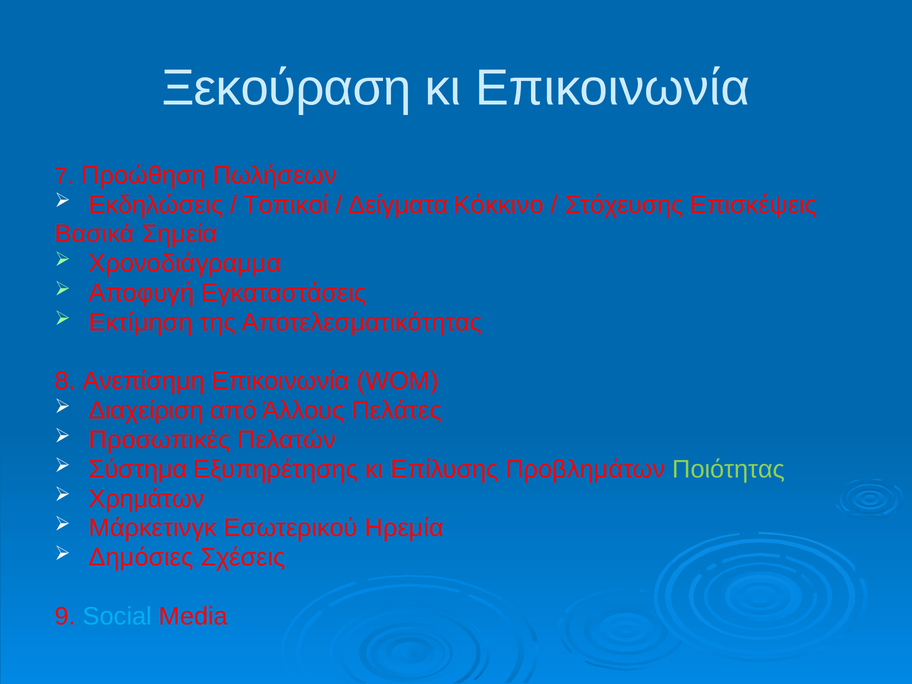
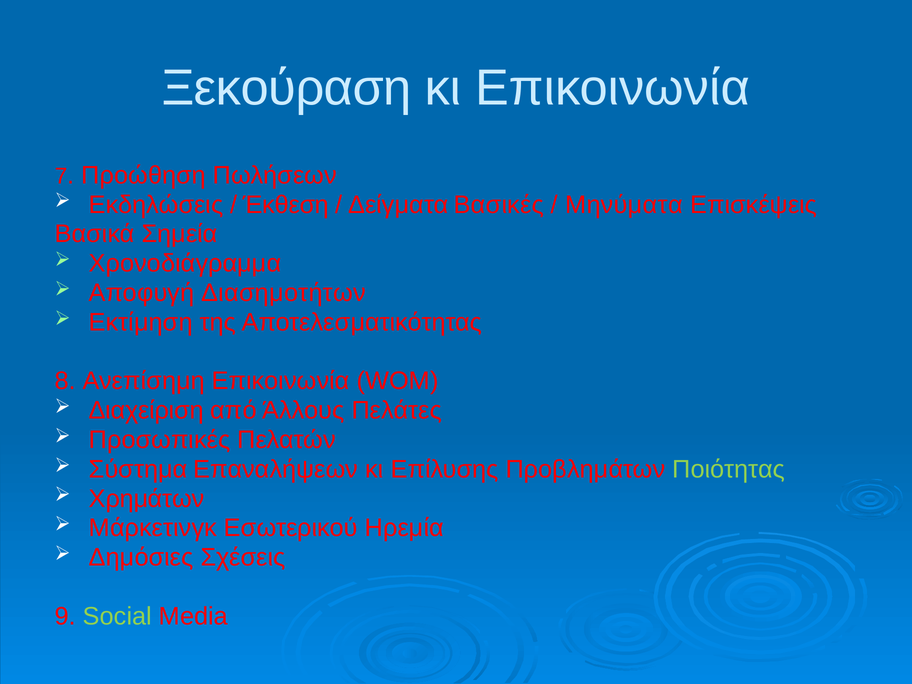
Τοπικοί: Τοπικοί -> Έκθεση (286, 205)
Κόκκινο: Κόκκινο -> Βασικές (499, 205)
Στόχευσης: Στόχευσης -> Μηνύματα (624, 205)
Εγκαταστάσεις: Εγκαταστάσεις -> Διασημοτήτων (284, 293)
Εξυπηρέτησης: Εξυπηρέτησης -> Επαναλήψεων (276, 469)
Social colour: light blue -> light green (117, 616)
